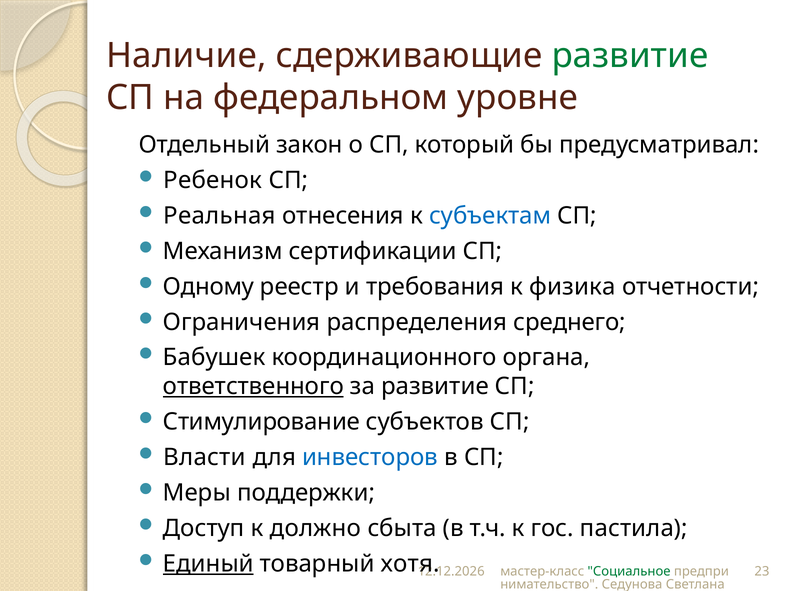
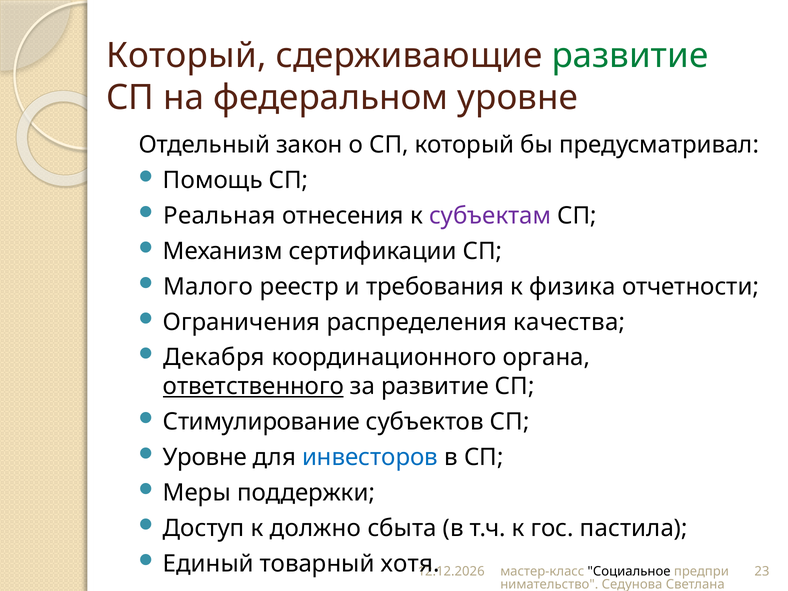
Наличие: Наличие -> Который (186, 56)
Ребенок: Ребенок -> Помощь (213, 180)
субъектам colour: blue -> purple (490, 216)
Одному: Одному -> Малого (208, 287)
среднего: среднего -> качества (569, 322)
Бабушек: Бабушек -> Декабря (214, 358)
Власти: Власти -> Уровне (205, 457)
Единый underline: present -> none (208, 564)
Социальное colour: green -> black (629, 571)
